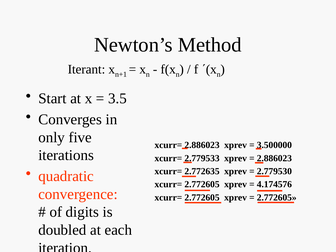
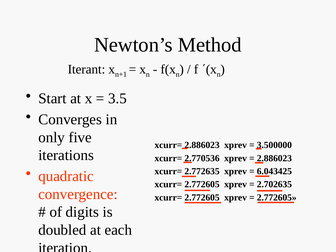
2.779533: 2.779533 -> 2.770536 (202, 158)
2.779530: 2.779530 -> 6.043425 (274, 171)
4.174576: 4.174576 -> 2.702635 (274, 184)
